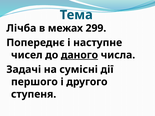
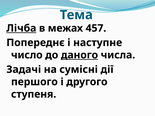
Лічба underline: none -> present (21, 28)
299: 299 -> 457 (96, 28)
чисел: чисел -> число (27, 55)
